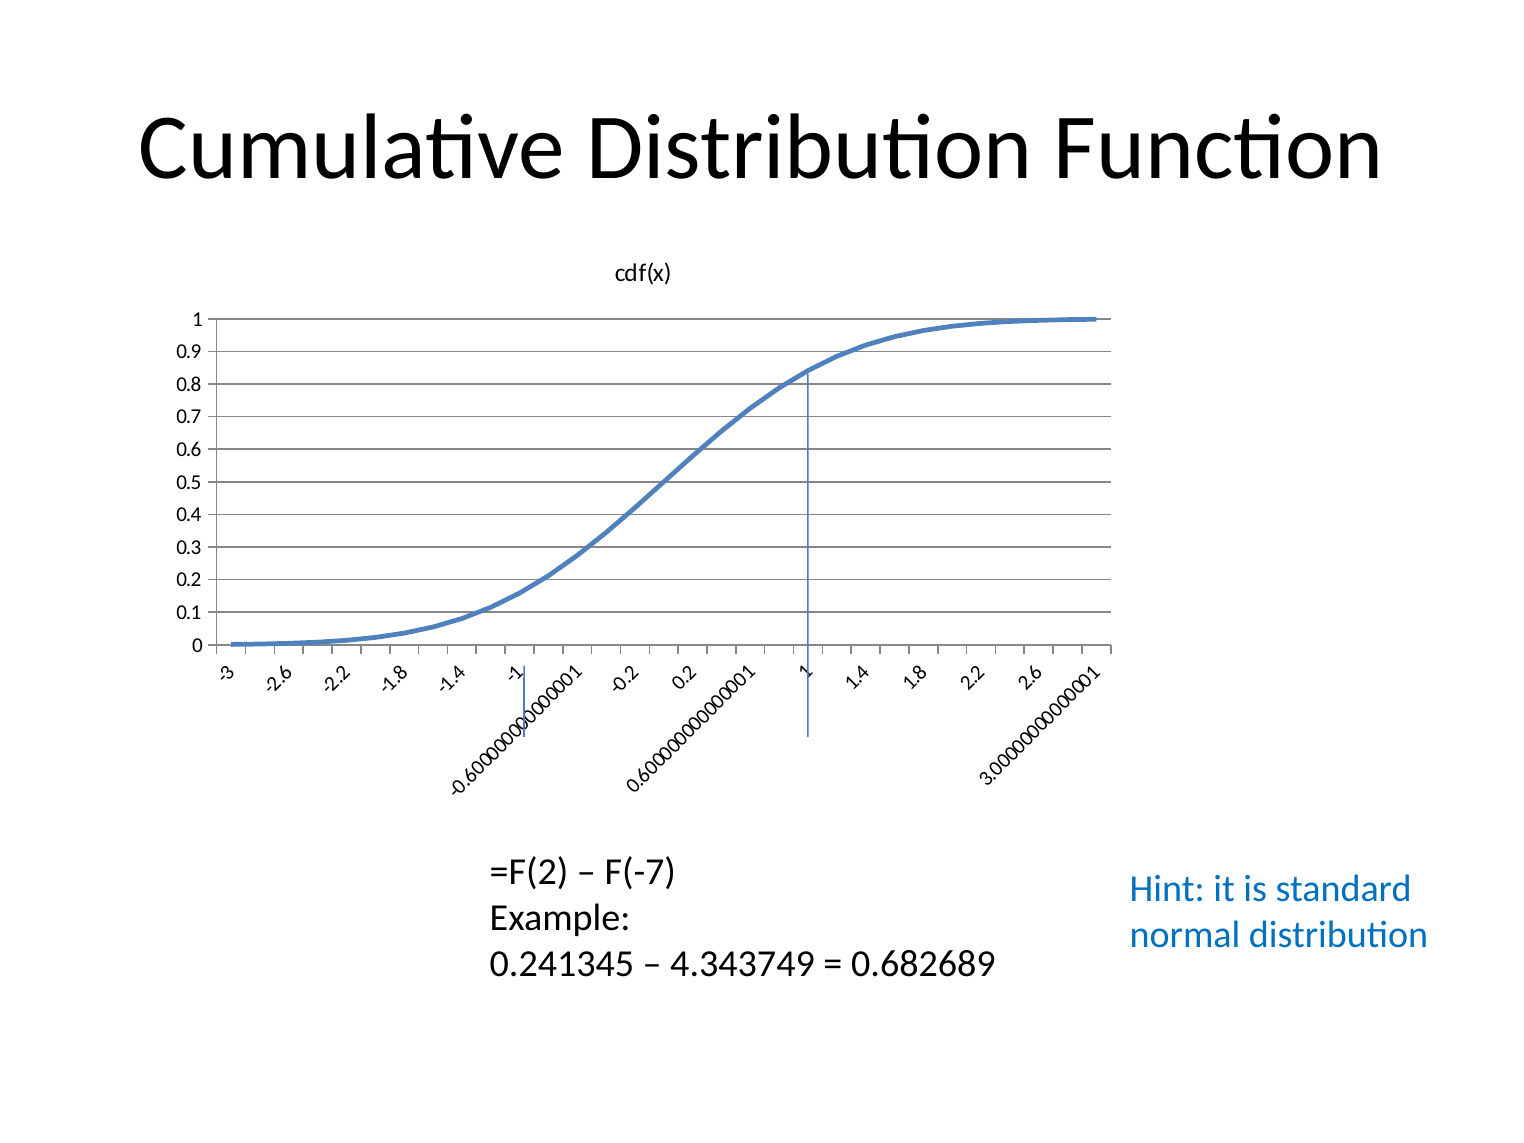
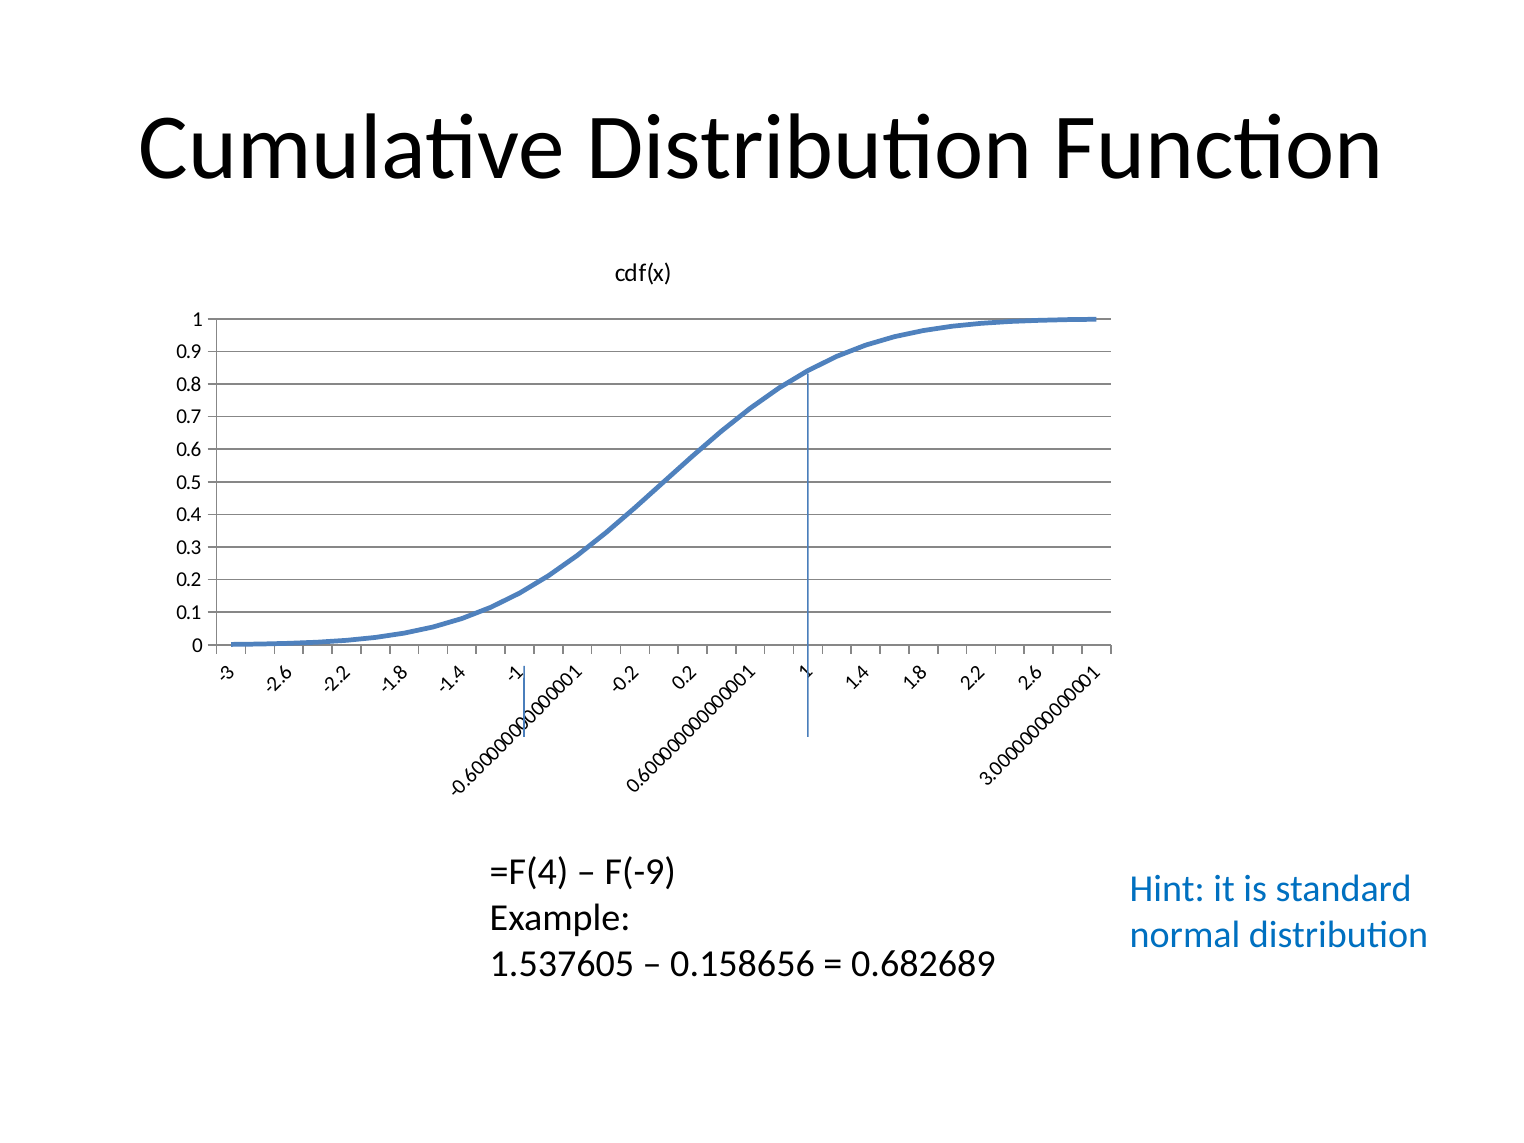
=F(2: =F(2 -> =F(4 (529, 872)
F(-7: F(-7 -> F(-9 (640, 872)
0.241345: 0.241345 -> 1.537605 (562, 964)
4.343749: 4.343749 -> 0.158656 (743, 964)
